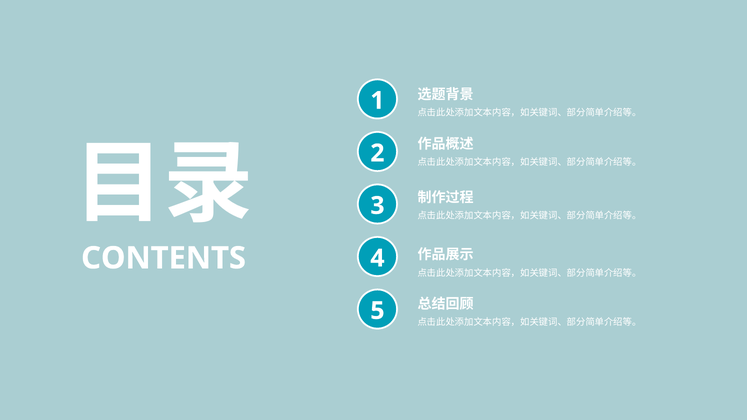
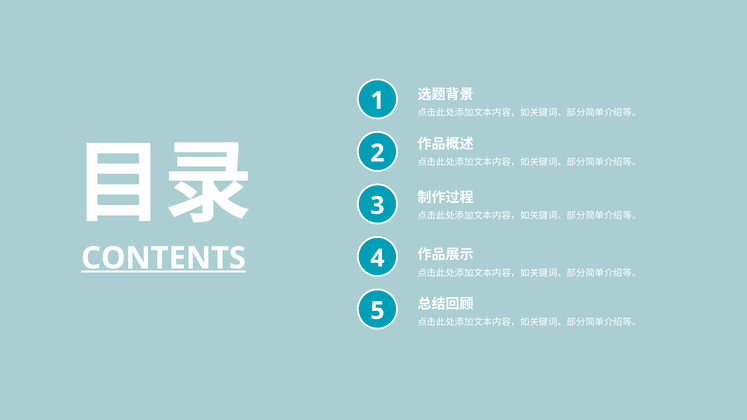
CONTENTS underline: none -> present (164, 258)
